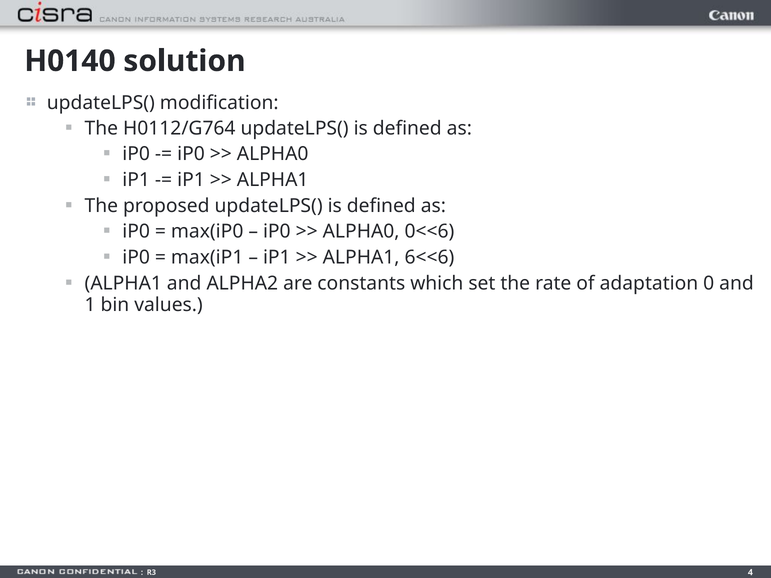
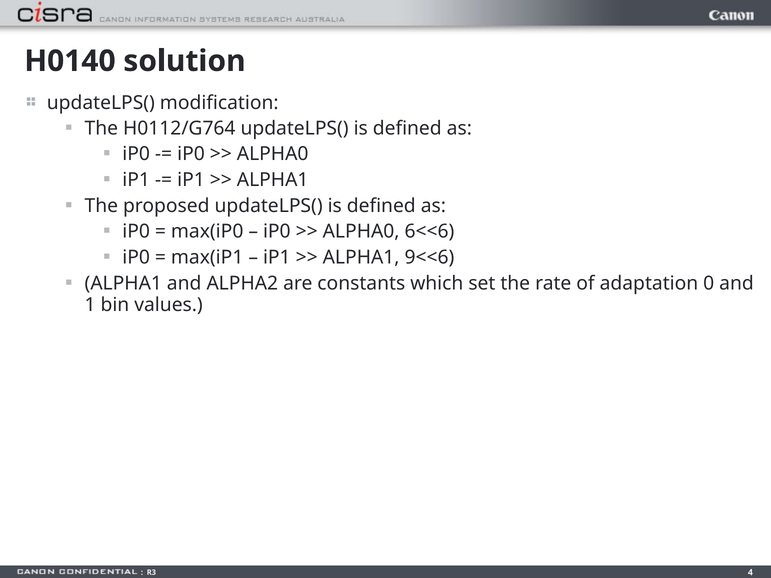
0<<6: 0<<6 -> 6<<6 (429, 232)
6<<6: 6<<6 -> 9<<6 (429, 257)
